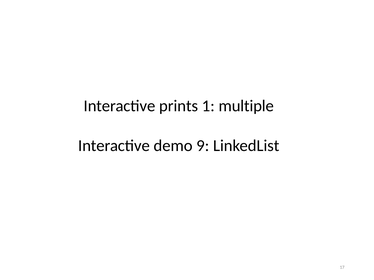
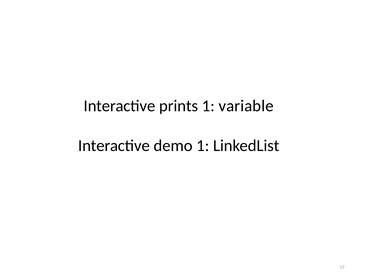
multiple: multiple -> variable (246, 106)
demo 9: 9 -> 1 (203, 146)
